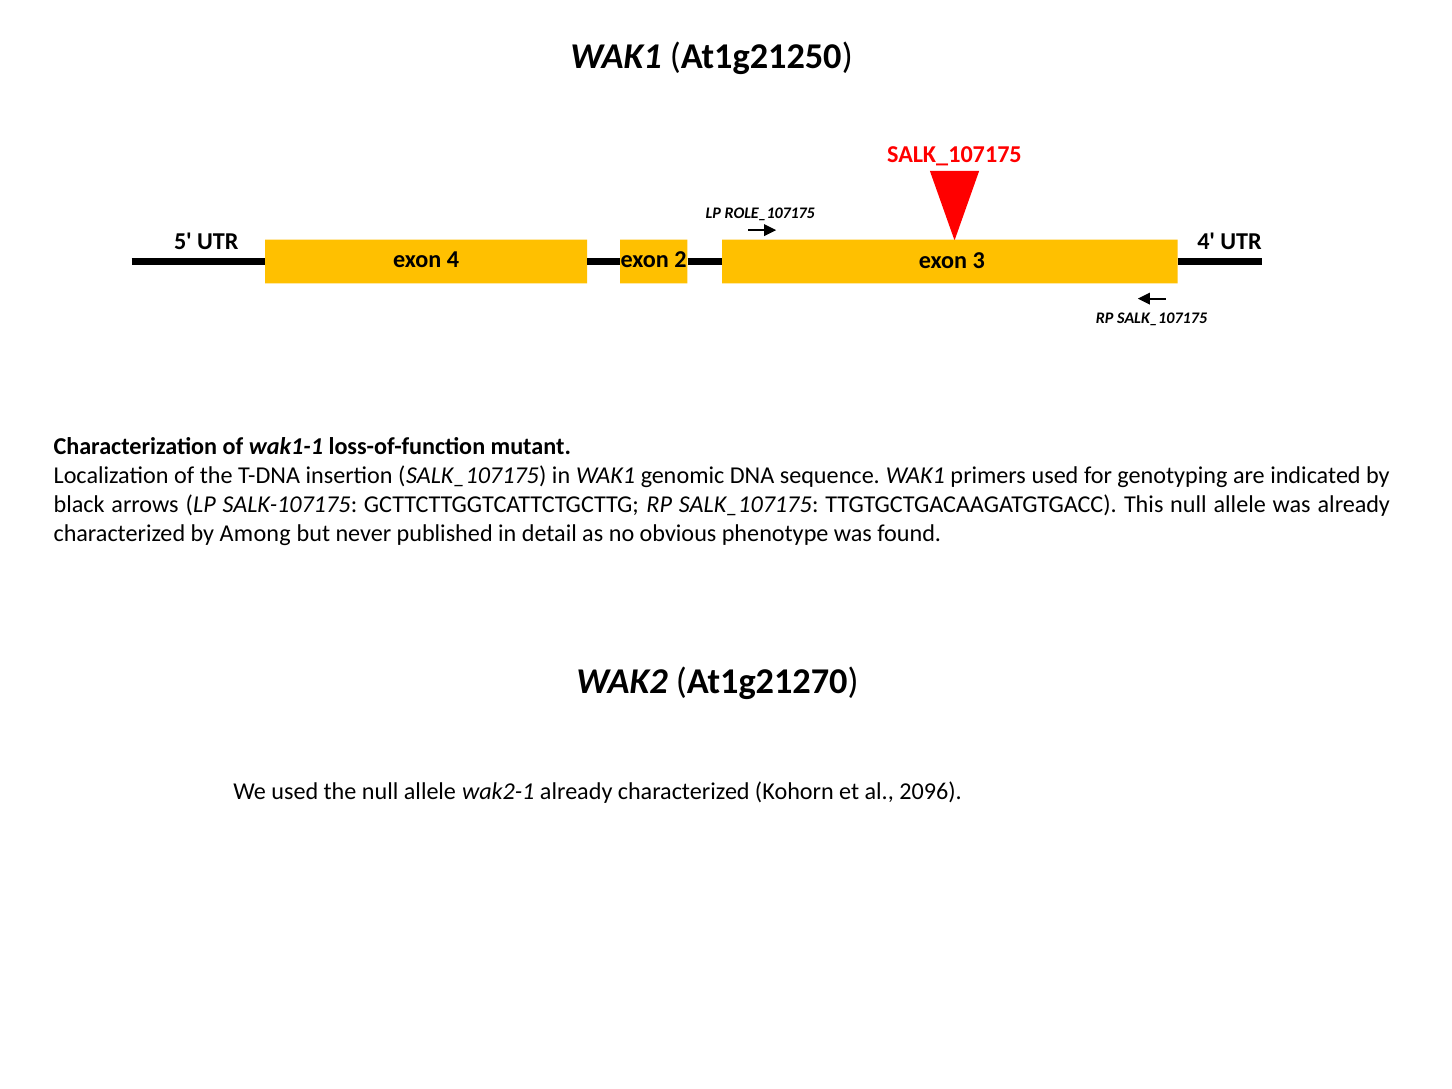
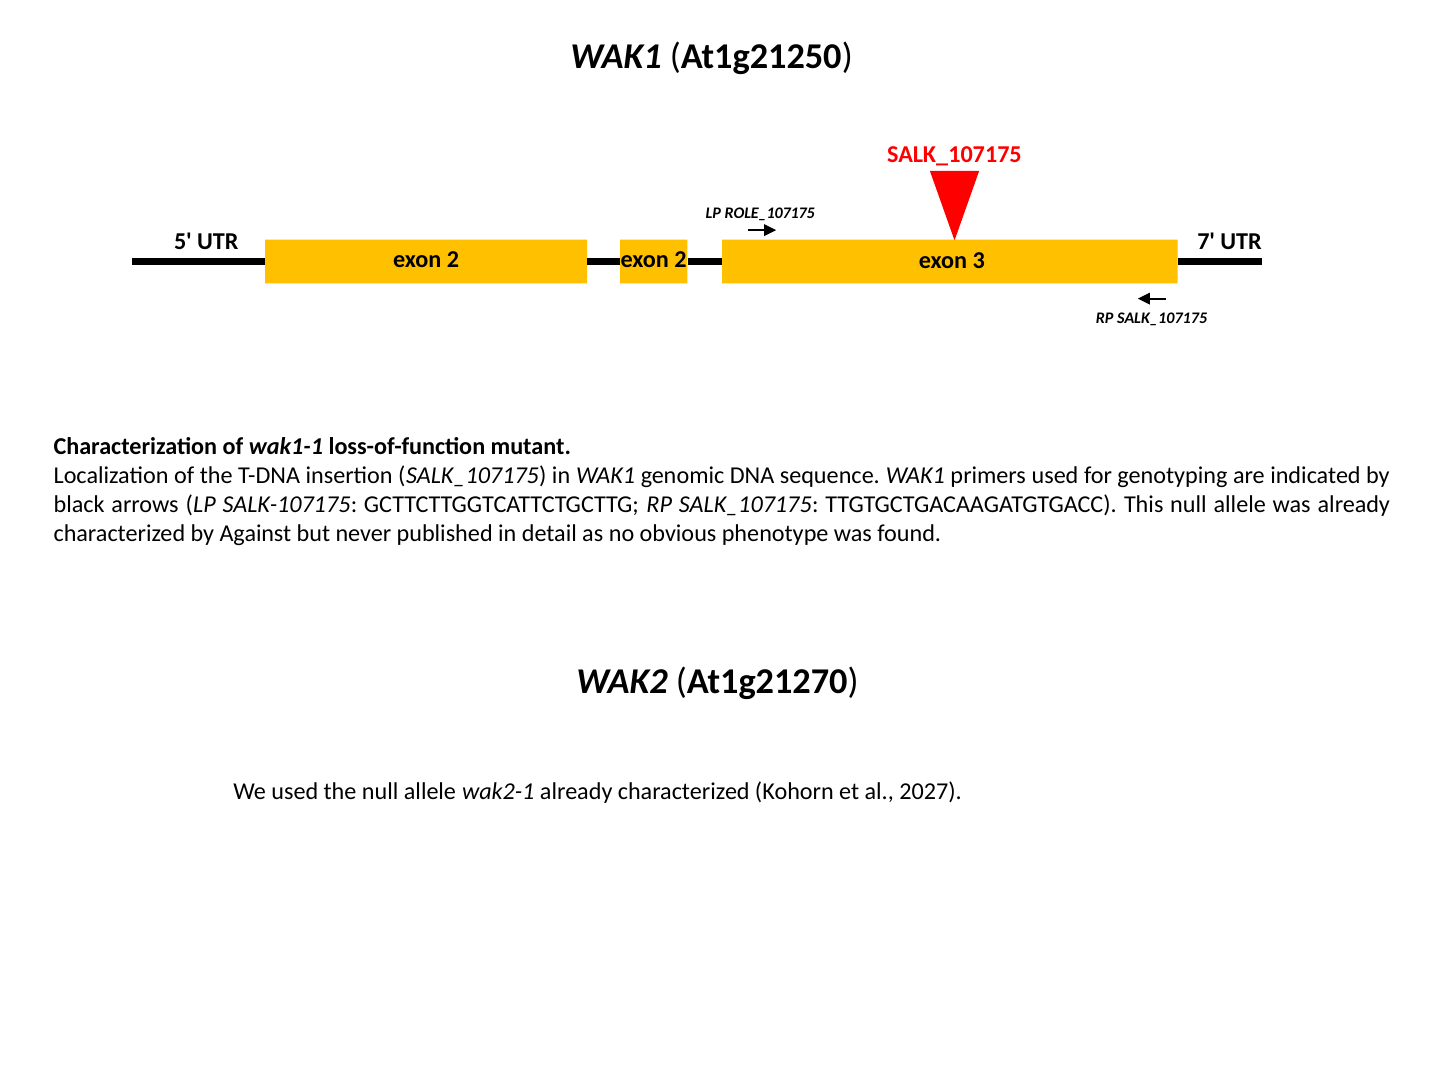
UTR 4: 4 -> 7 (1206, 242)
4: 4 -> 2 (453, 259)
Among: Among -> Against (255, 533)
2096: 2096 -> 2027 (931, 791)
